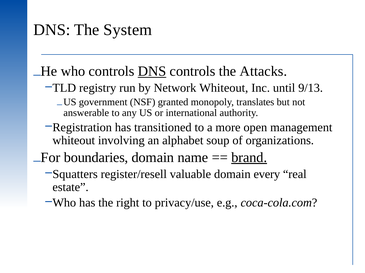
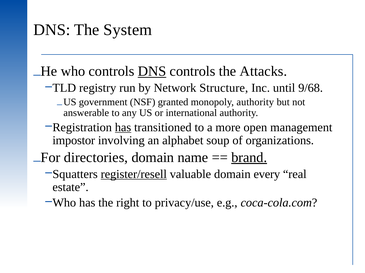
Network Whiteout: Whiteout -> Structure (224, 88)
9/13: 9/13 -> 9/68 (311, 88)
monopoly translates: translates -> authority (255, 102)
has underline: none -> present (123, 128)
whiteout: whiteout -> impostor (74, 141)
boundaries: boundaries -> directories (96, 158)
register/resell underline: none -> present (134, 175)
